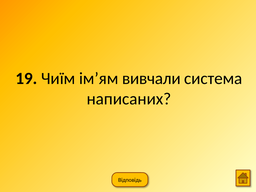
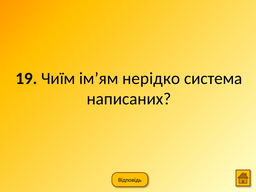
вивчали: вивчали -> нерідко (151, 78)
